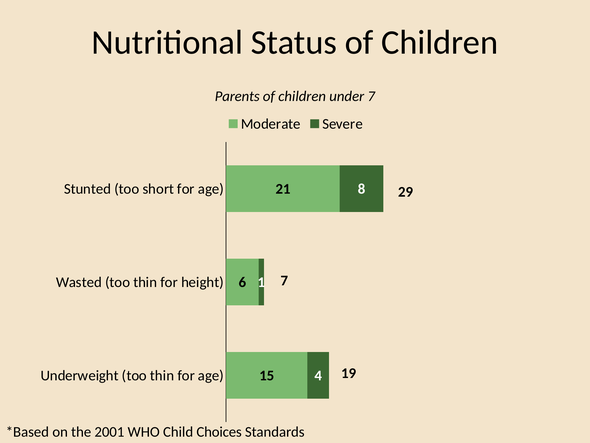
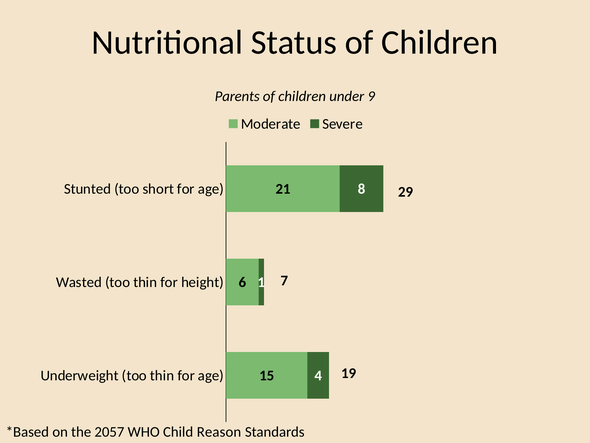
under 7: 7 -> 9 (371, 96)
2001: 2001 -> 2057 (109, 431)
Choices: Choices -> Reason (219, 431)
